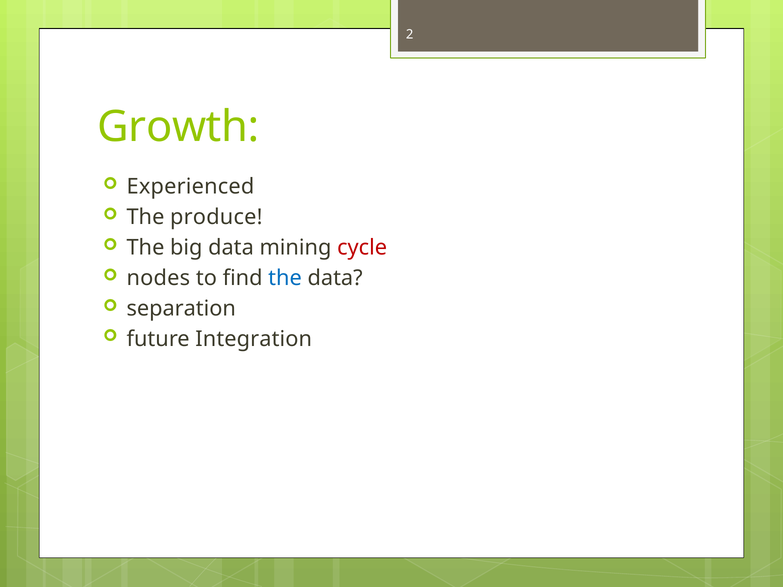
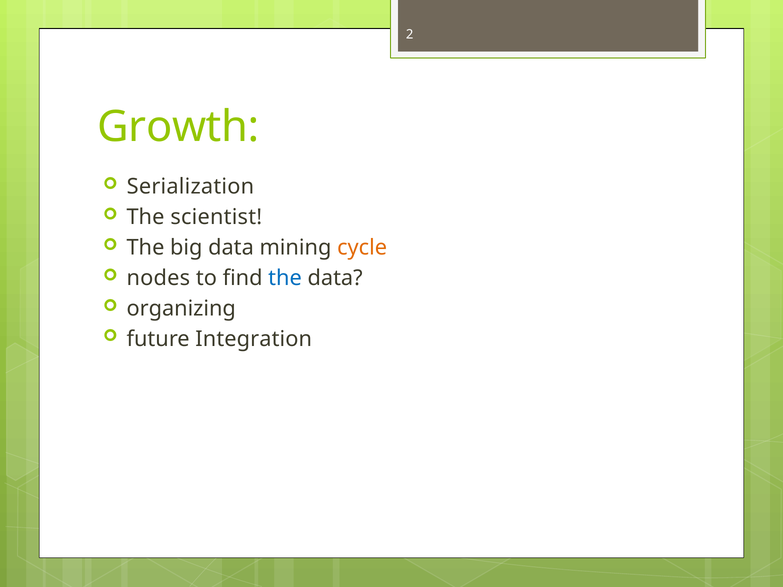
Experienced: Experienced -> Serialization (190, 187)
produce: produce -> scientist (216, 217)
cycle colour: red -> orange (362, 248)
separation: separation -> organizing (181, 309)
